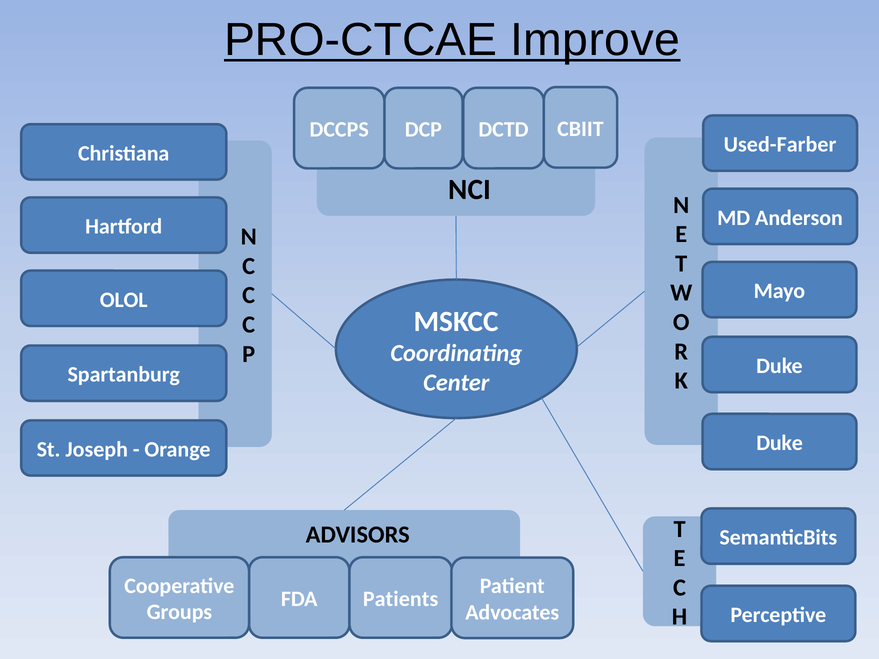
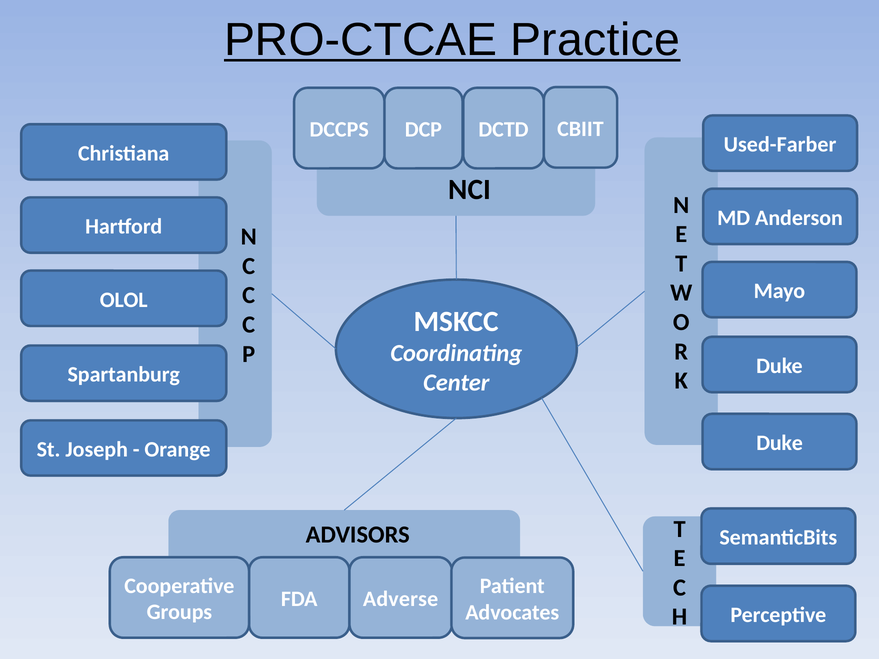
Improve: Improve -> Practice (595, 40)
Patients: Patients -> Adverse (401, 599)
